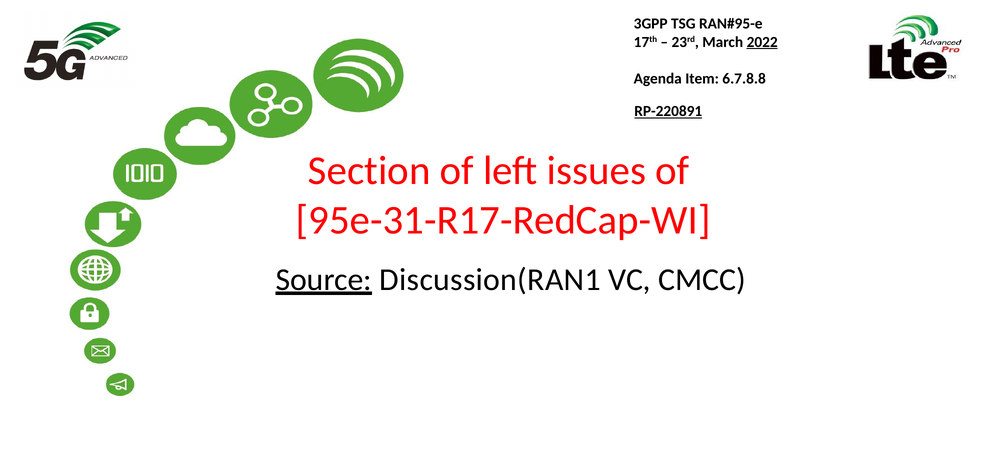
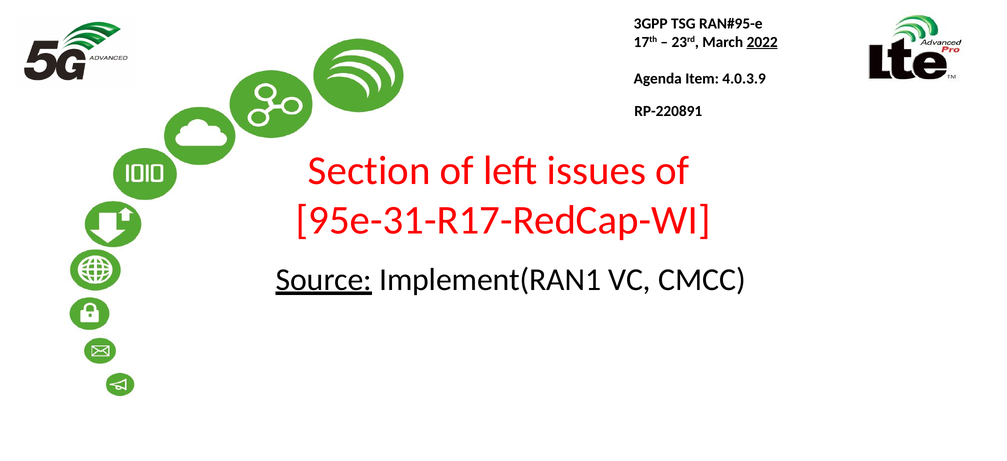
6.7.8.8: 6.7.8.8 -> 4.0.3.9 (744, 79)
RP-220891 underline: present -> none (668, 111)
Discussion(RAN1: Discussion(RAN1 -> Implement(RAN1 (490, 279)
